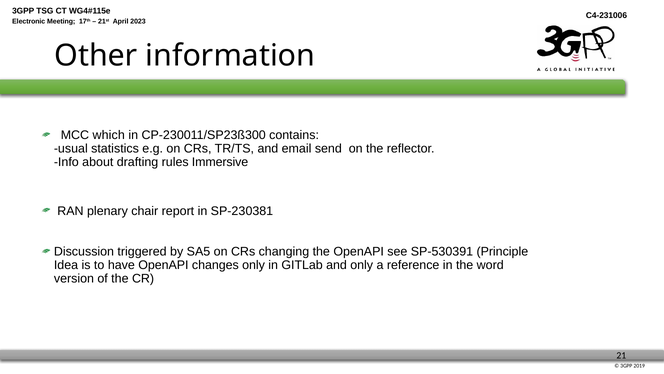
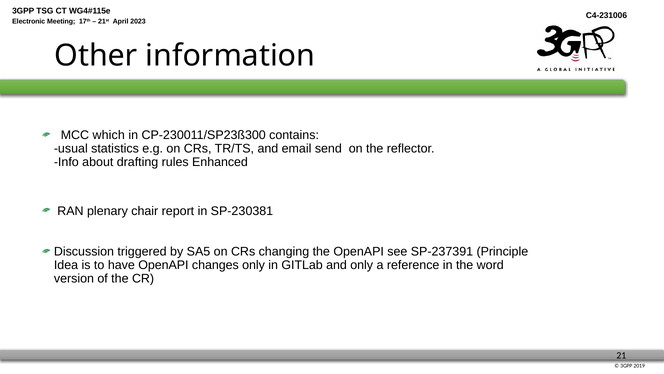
Immersive: Immersive -> Enhanced (220, 162)
SP-530391: SP-530391 -> SP-237391 (442, 252)
